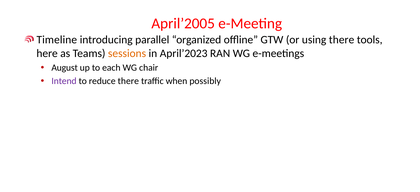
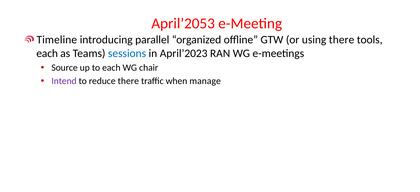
April’2005: April’2005 -> April’2053 (183, 23)
here: here -> each (47, 54)
sessions colour: orange -> blue (127, 54)
August: August -> Source (65, 68)
possibly: possibly -> manage (205, 81)
